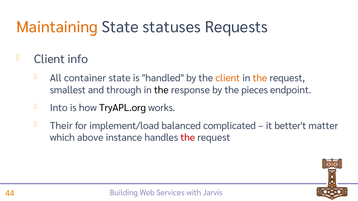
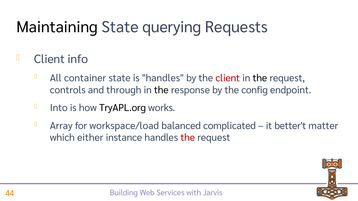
Maintaining colour: orange -> black (57, 27)
statuses: statuses -> querying (172, 27)
is handled: handled -> handles (163, 78)
client colour: orange -> red (228, 78)
the colour: orange -> black (260, 78)
smallest: smallest -> controls (68, 90)
pieces: pieces -> config (255, 90)
Their: Their -> Array (61, 126)
implement/load: implement/load -> workspace/load (124, 126)
above: above -> either (90, 138)
